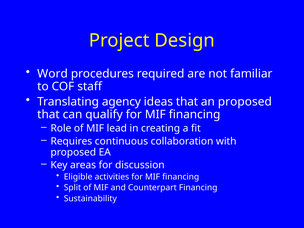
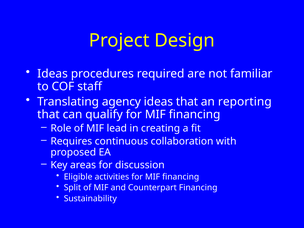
Word: Word -> Ideas (53, 74)
an proposed: proposed -> reporting (245, 102)
